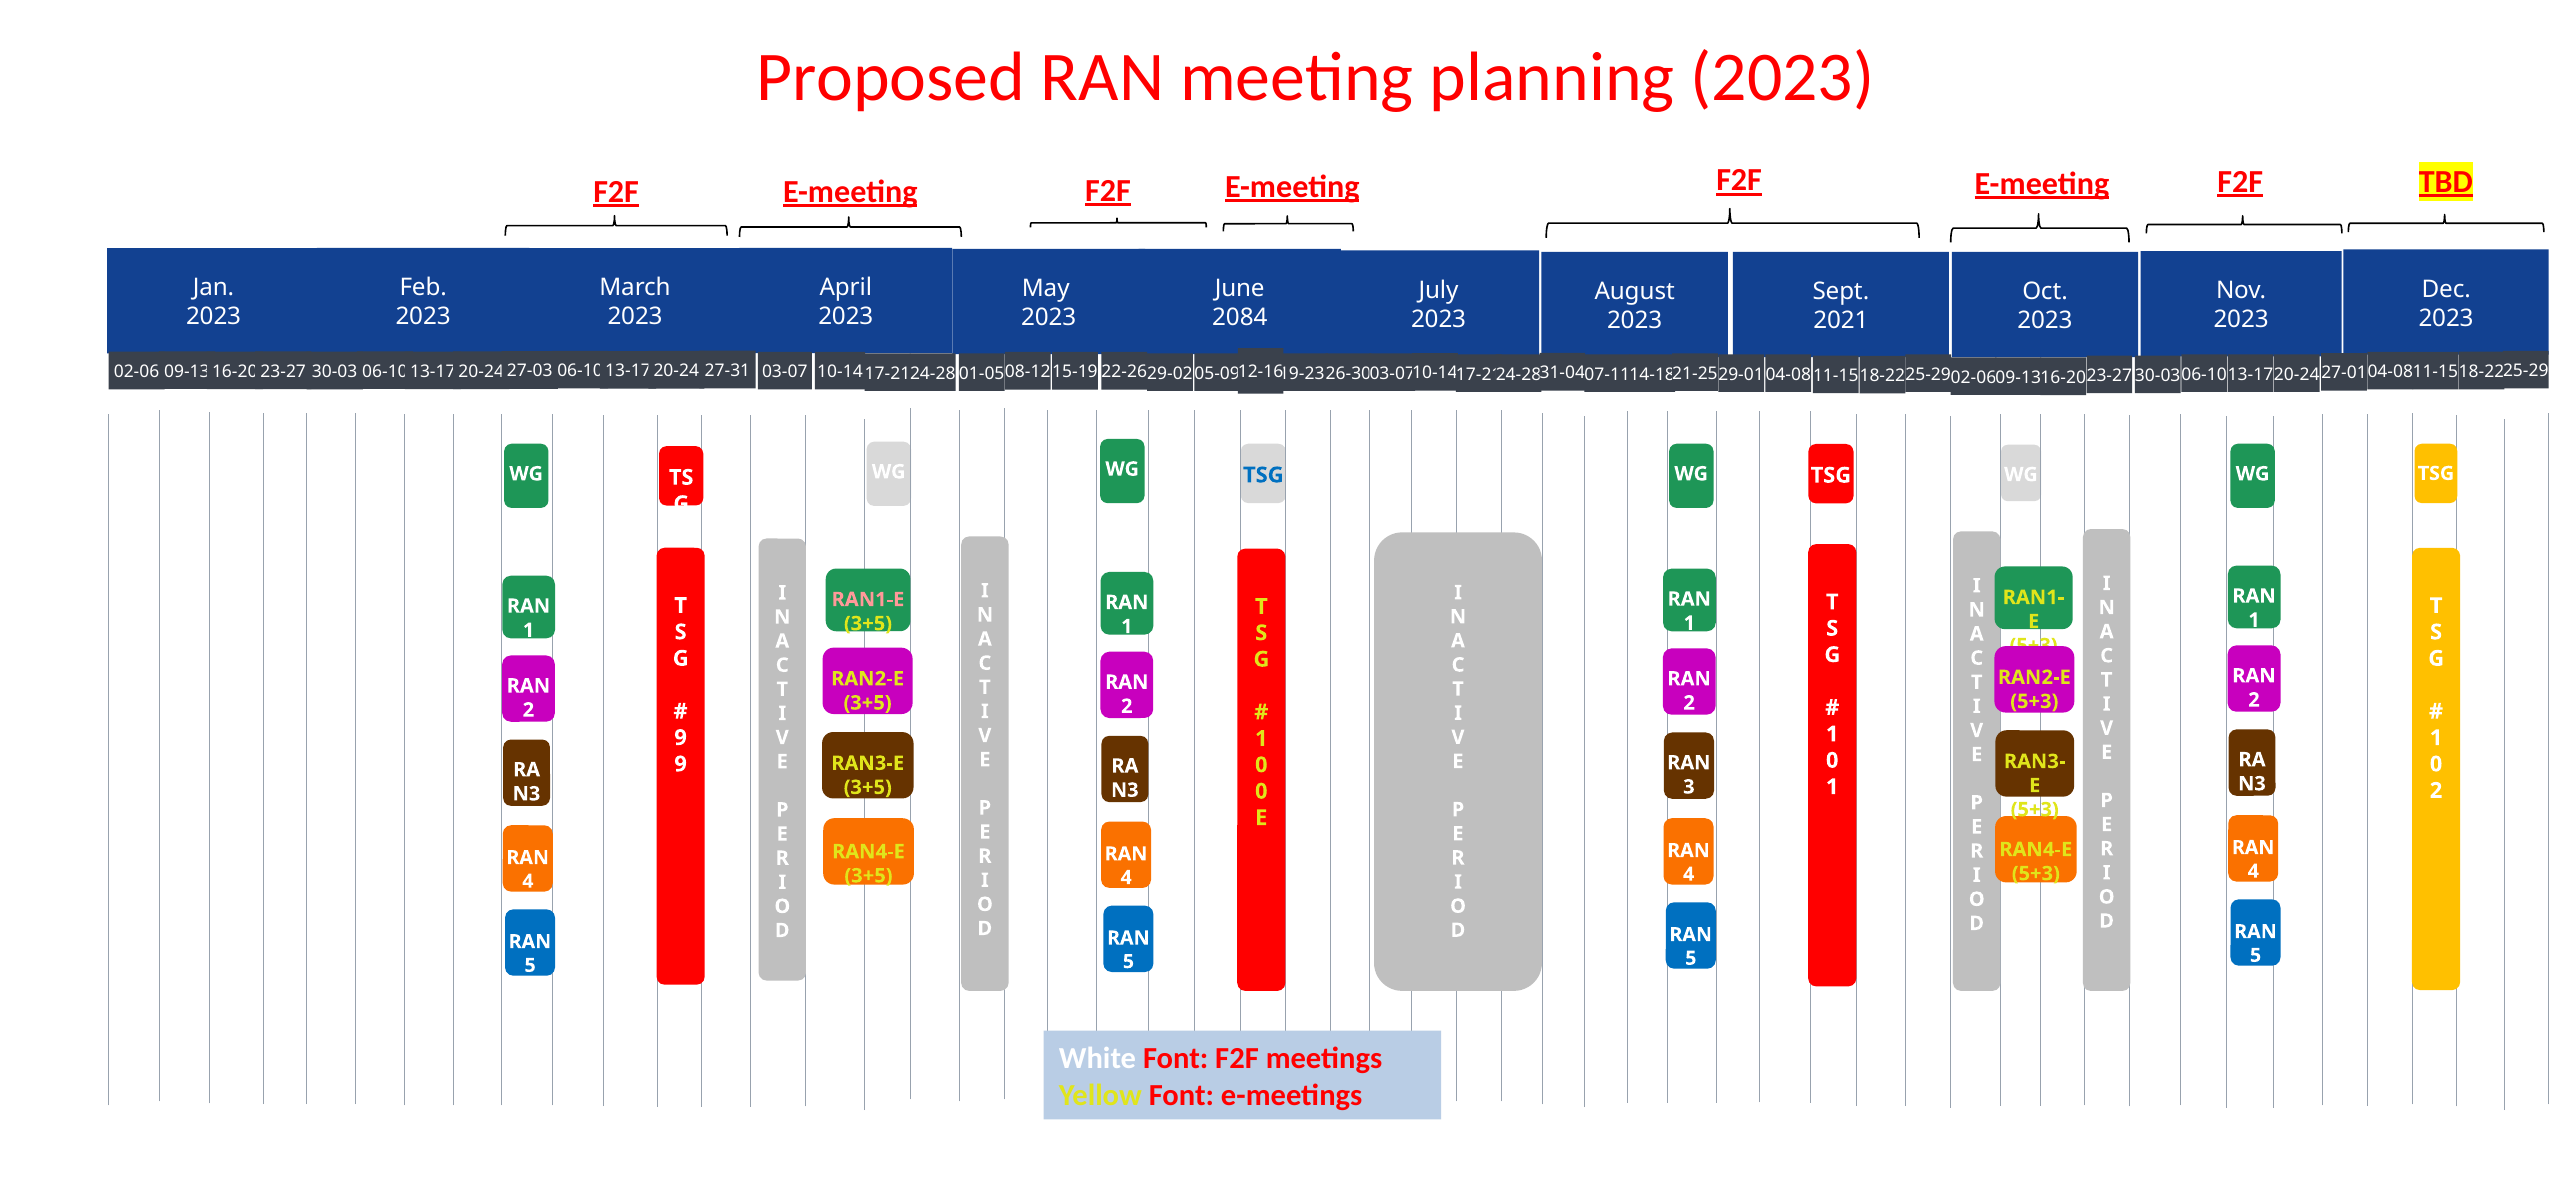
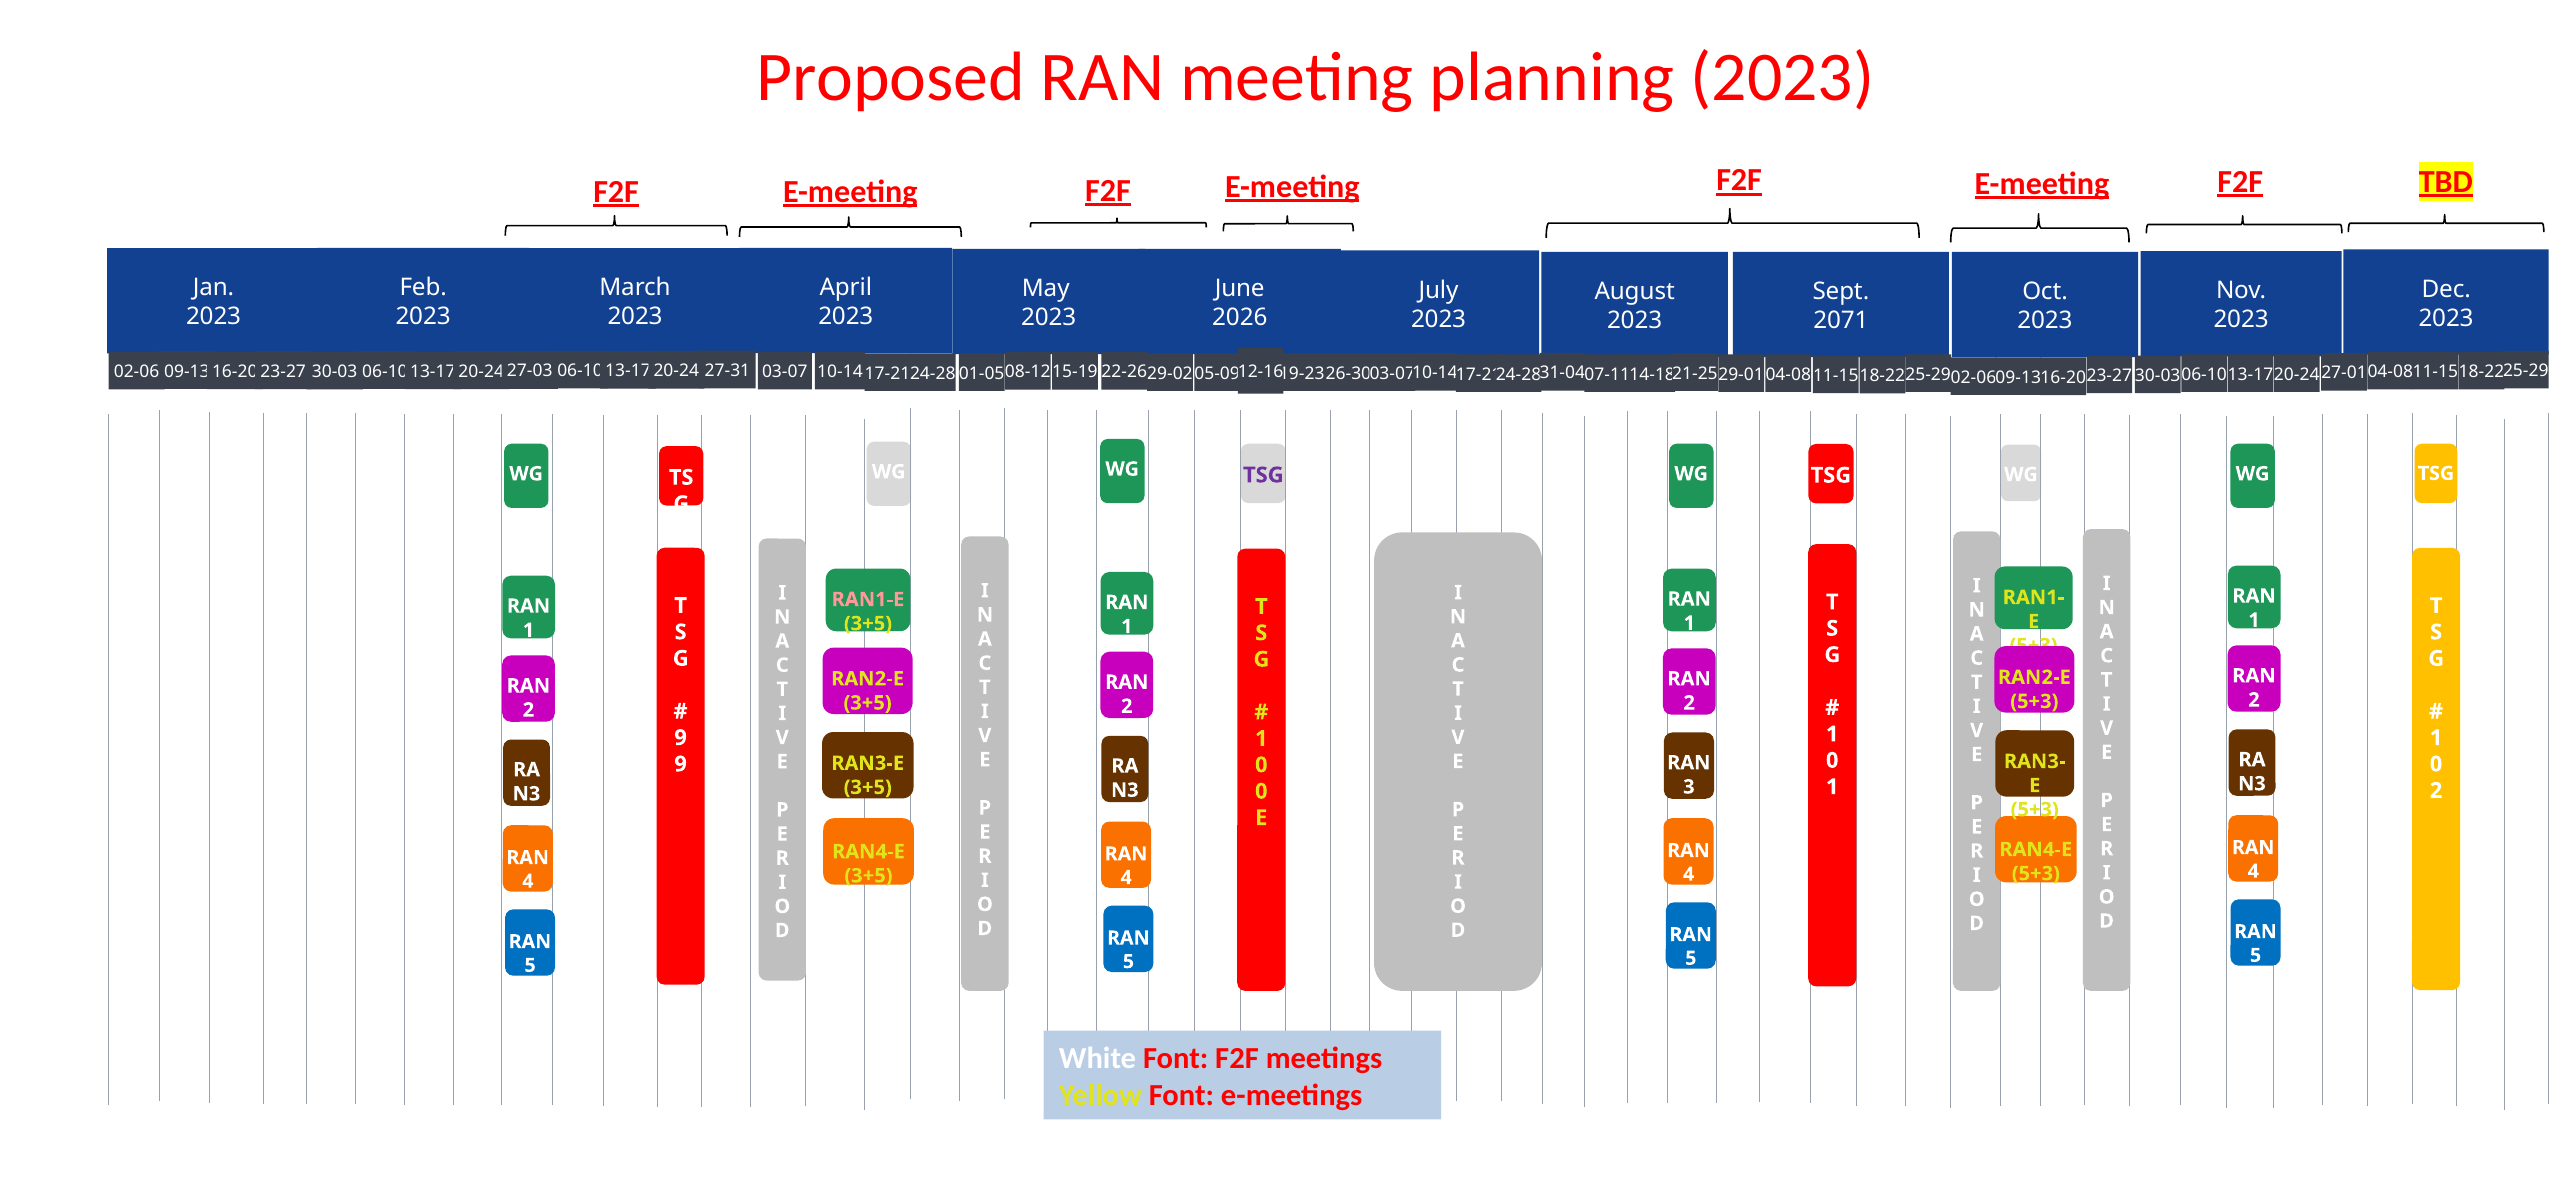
2084: 2084 -> 2026 (1240, 318)
2021: 2021 -> 2071 (1841, 321)
TSG colour: blue -> purple (1263, 475)
